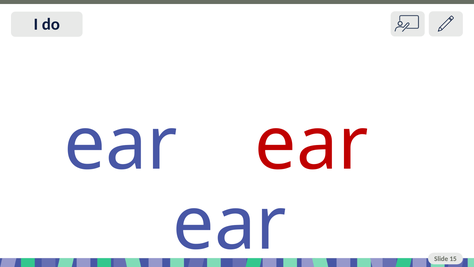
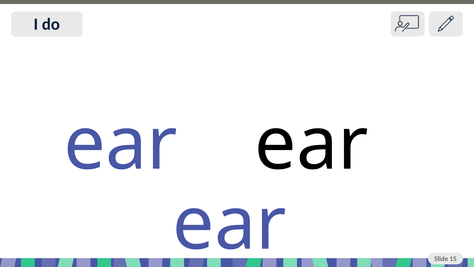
ear colour: red -> black (312, 144)
